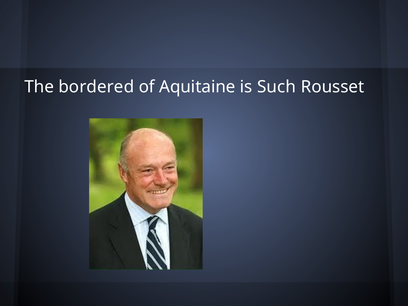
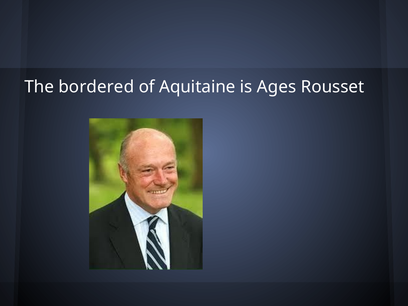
Such: Such -> Ages (277, 87)
